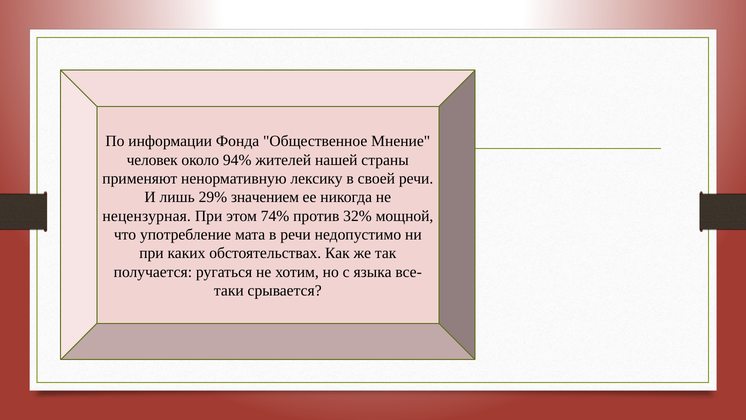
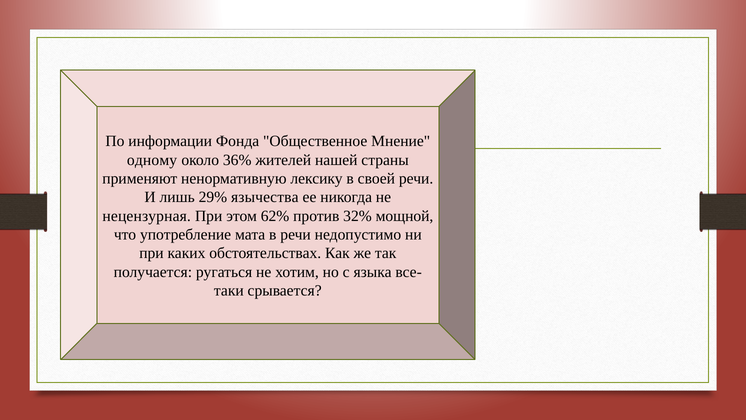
человек: человек -> одному (152, 160)
94%: 94% -> 36% (237, 160)
значением: значением -> язычества (265, 197)
74%: 74% -> 62% (275, 216)
